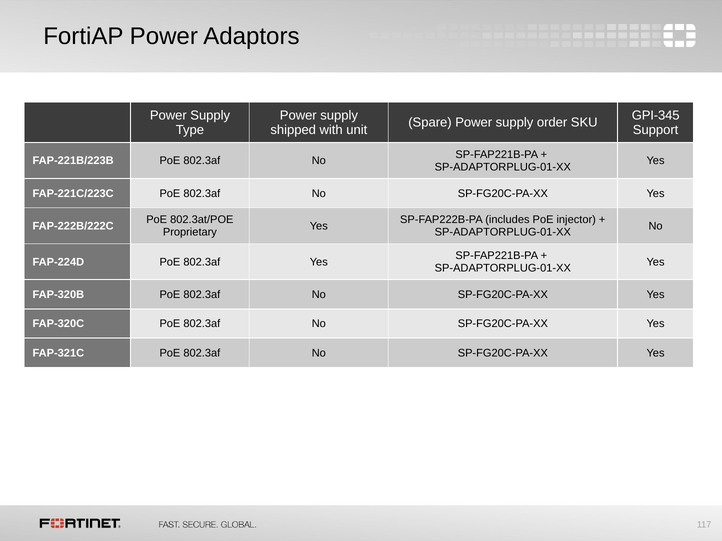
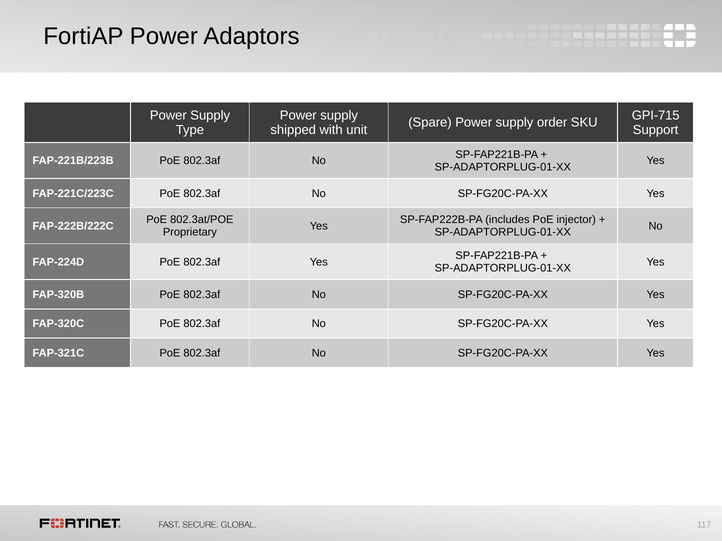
GPI-345: GPI-345 -> GPI-715 (656, 115)
